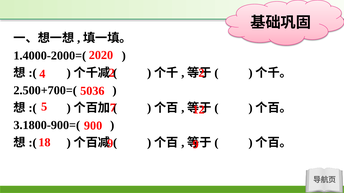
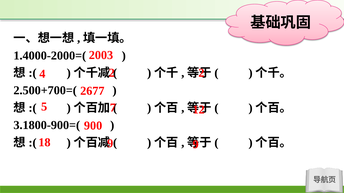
2020: 2020 -> 2003 (101, 55)
5036: 5036 -> 2677 (92, 91)
